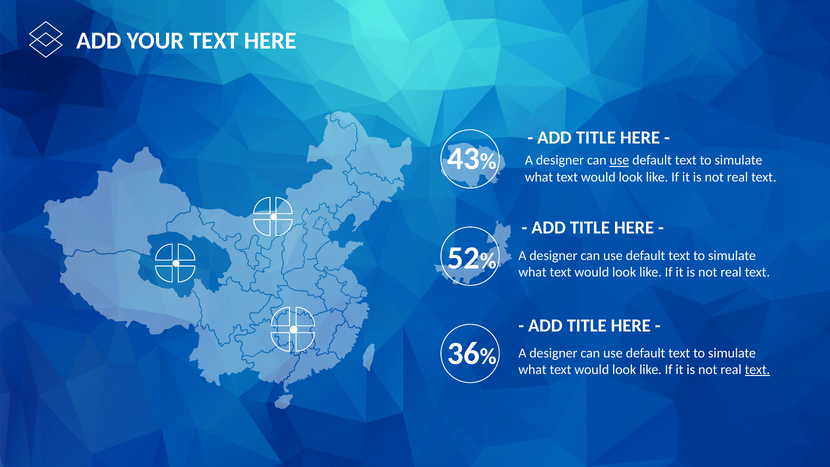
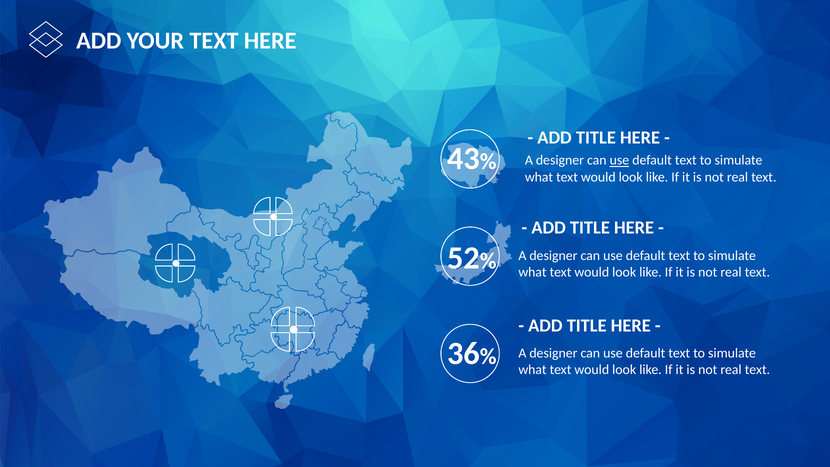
text underline: present -> none (757, 370)
